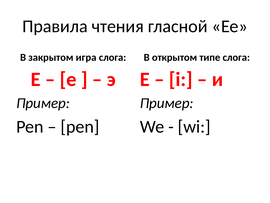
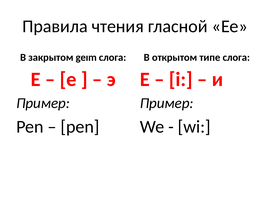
игра: игра -> geım (86, 57)
